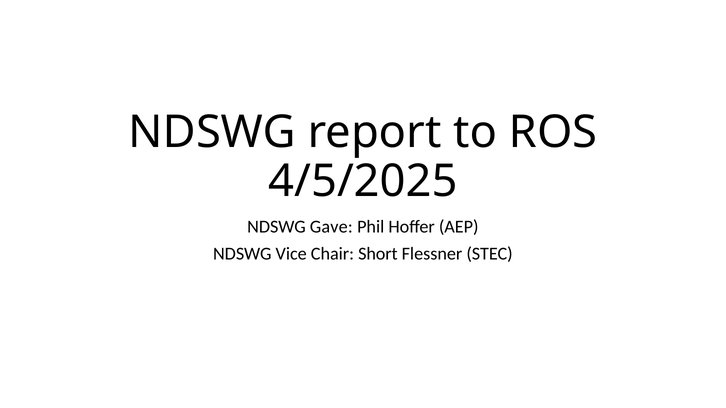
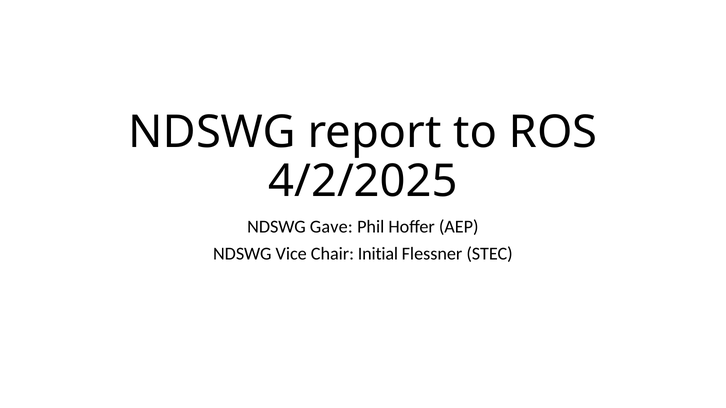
4/5/2025: 4/5/2025 -> 4/2/2025 (363, 181)
Short: Short -> Initial (378, 254)
